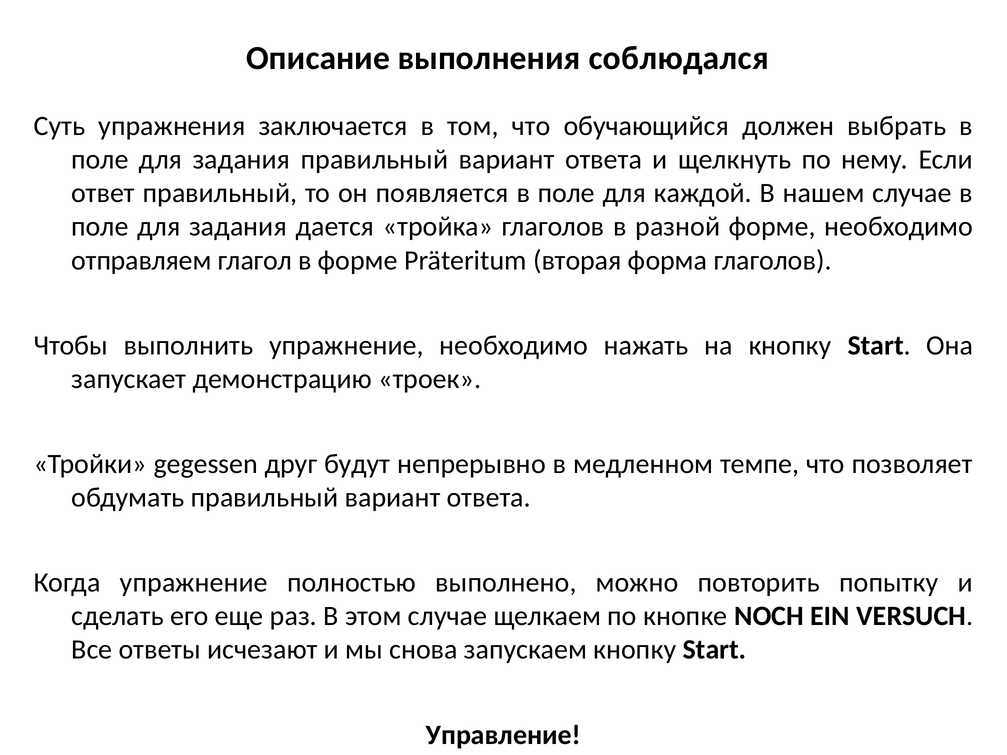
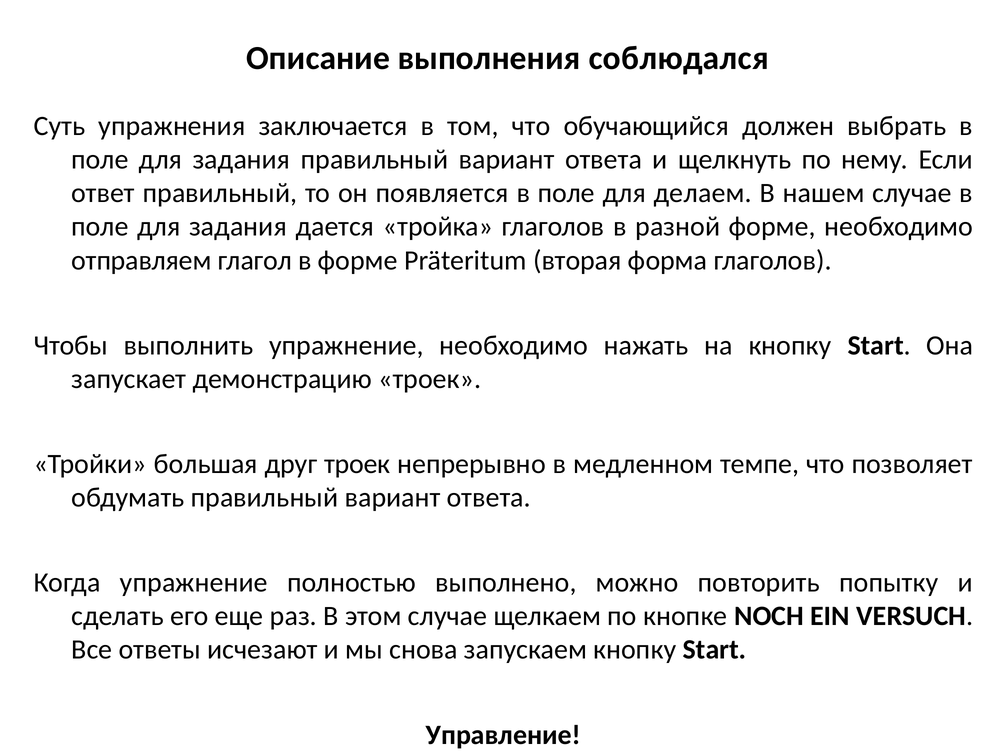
каждой: каждой -> делаем (703, 193)
gegessen: gegessen -> большая (206, 464)
друг будут: будут -> троек (357, 464)
